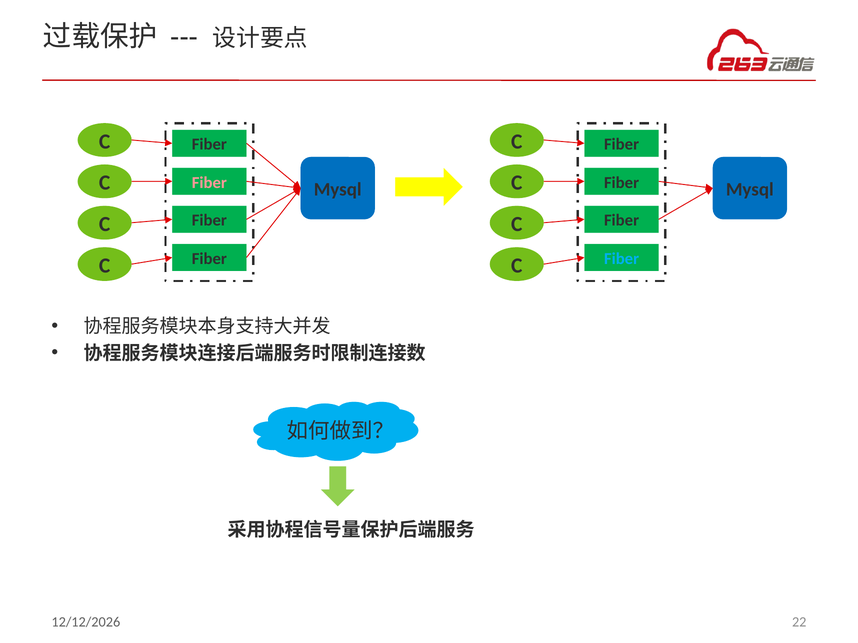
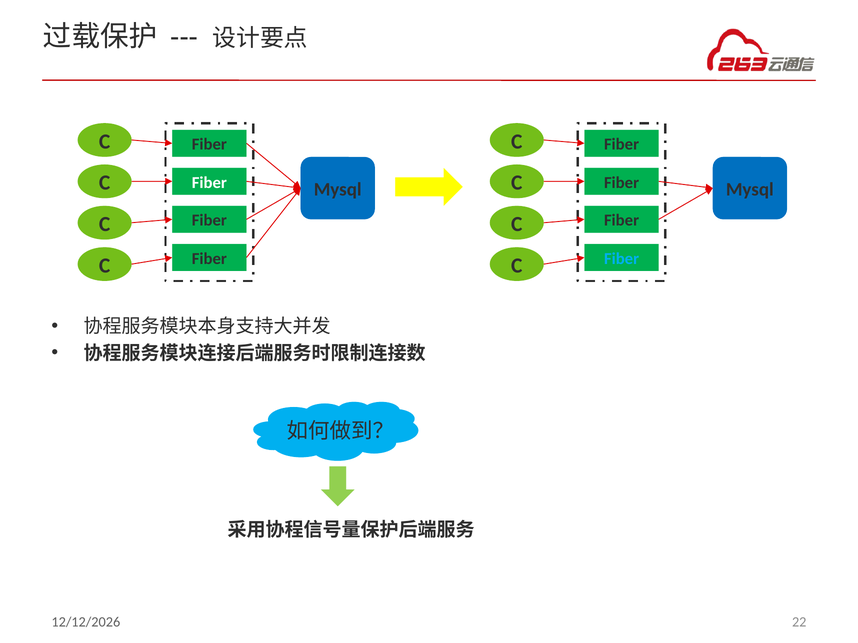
Fiber colour: pink -> white (209, 183)
